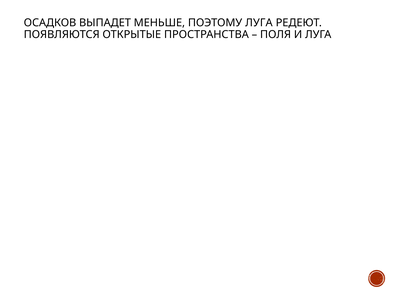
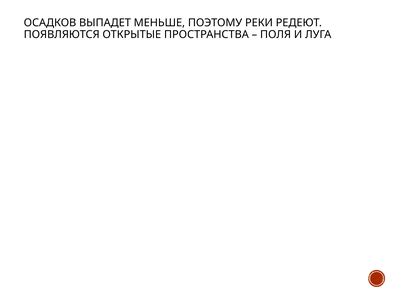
ПОЭТОМУ ЛУГА: ЛУГА -> РЕКИ (259, 23)
